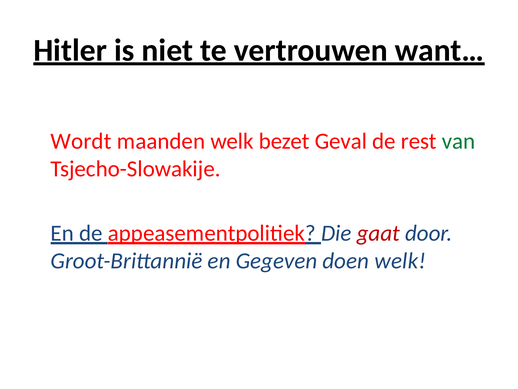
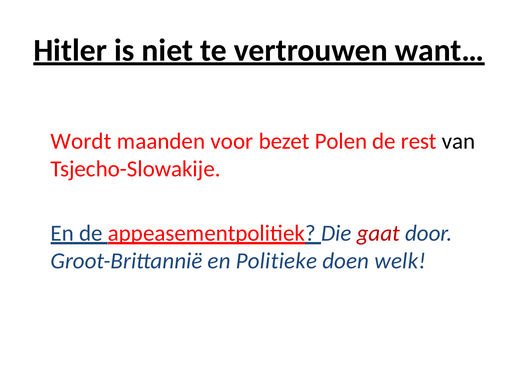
maanden welk: welk -> voor (232, 141)
Geval: Geval -> Polen (341, 141)
van colour: green -> black (458, 141)
Gegeven: Gegeven -> Politieke (276, 261)
